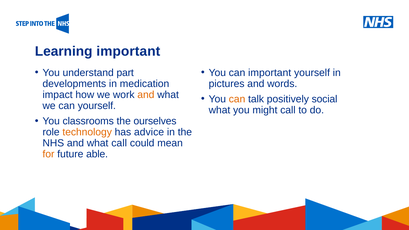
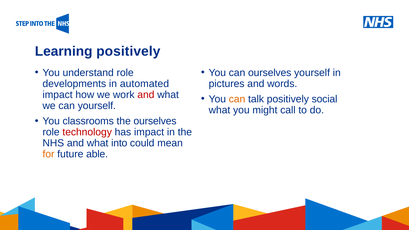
Learning important: important -> positively (128, 52)
understand part: part -> role (125, 73)
can important: important -> ourselves (270, 73)
medication: medication -> automated (144, 84)
and colour: orange -> red (146, 95)
technology colour: orange -> red (87, 132)
has advice: advice -> impact (149, 132)
what call: call -> into (119, 143)
